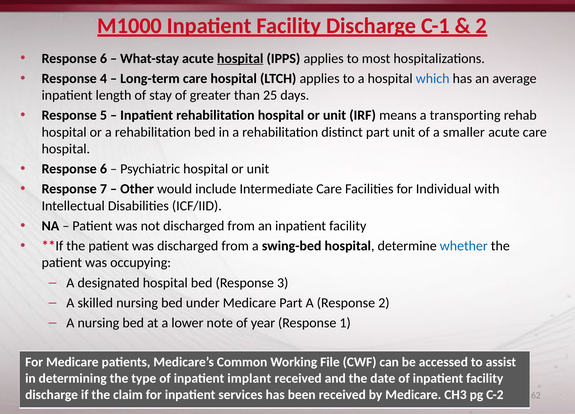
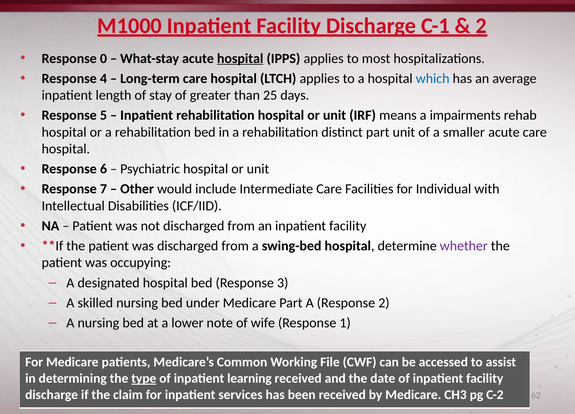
6: 6 -> 0 (103, 58)
transporting: transporting -> impairments (465, 115)
whether colour: blue -> purple (464, 246)
year: year -> wife (263, 323)
type underline: none -> present (144, 379)
implant: implant -> learning (249, 379)
